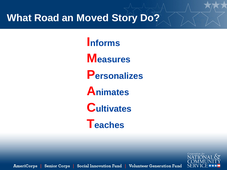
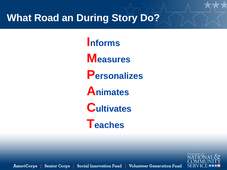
Moved: Moved -> During (93, 18)
